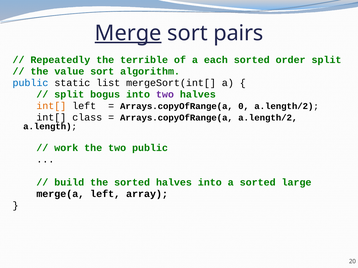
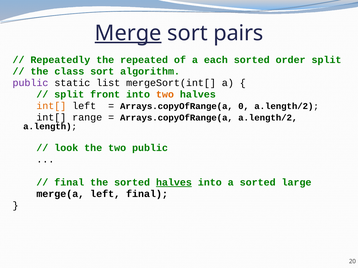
terrible: terrible -> repeated (144, 60)
value: value -> class (69, 71)
public colour: blue -> purple (30, 83)
bogus: bogus -> front (105, 94)
two colour: purple -> orange (165, 94)
class: class -> range (87, 118)
work: work -> look (66, 148)
build: build -> final (69, 183)
halves underline: none -> present (174, 183)
left array: array -> final (147, 194)
